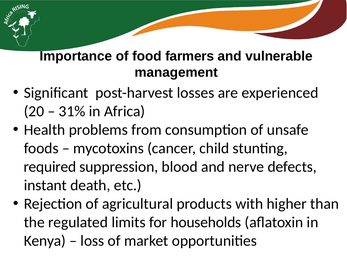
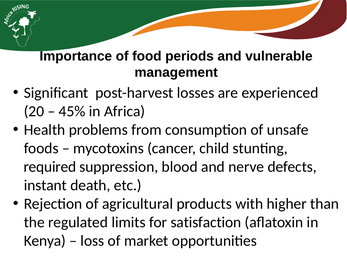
farmers: farmers -> periods (190, 56)
31%: 31% -> 45% (72, 111)
households: households -> satisfaction (206, 223)
